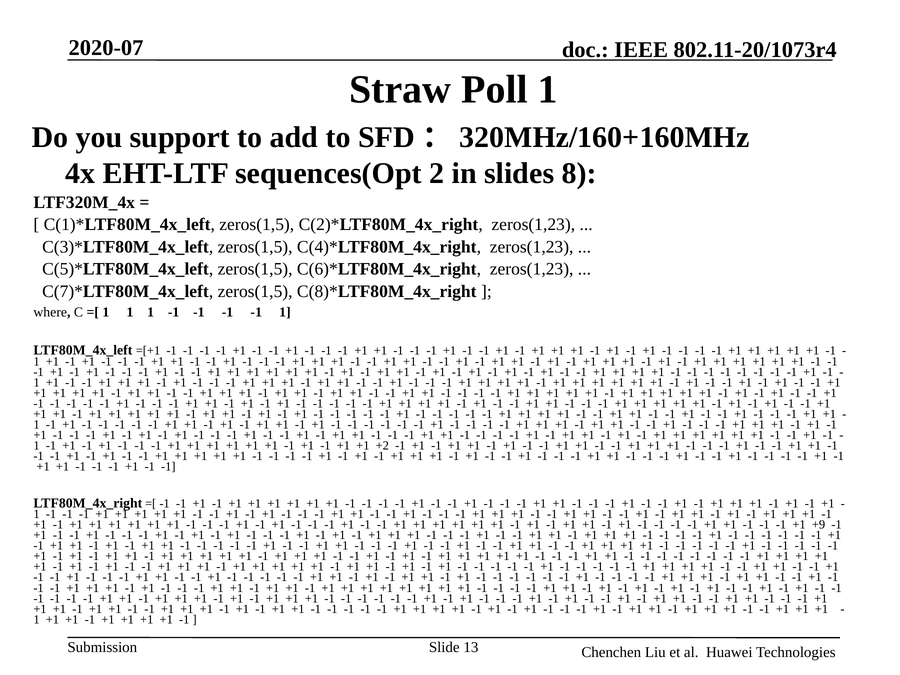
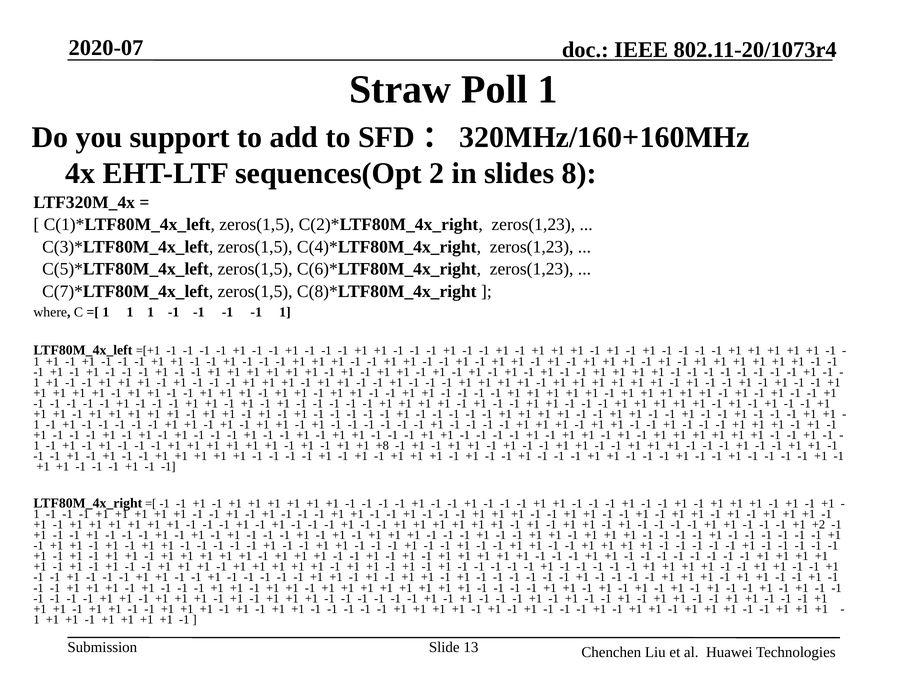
+2: +2 -> +8 (382, 446)
+9: +9 -> +2 (819, 525)
